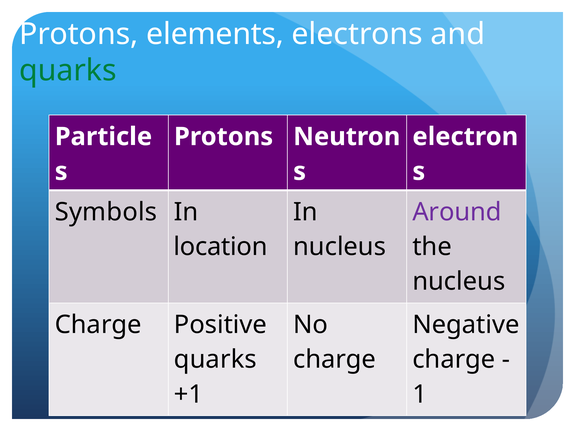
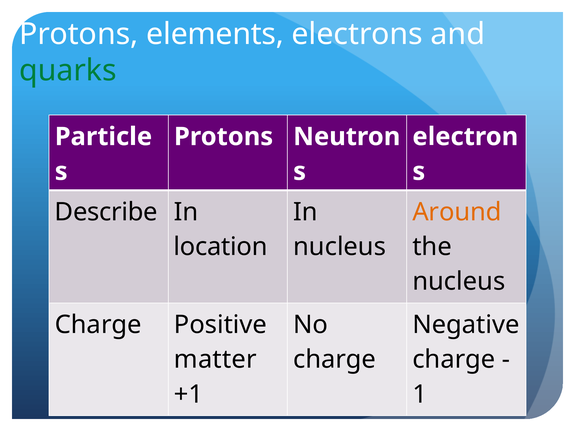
Symbols: Symbols -> Describe (106, 212)
Around colour: purple -> orange (457, 212)
quarks: quarks -> matter (215, 360)
